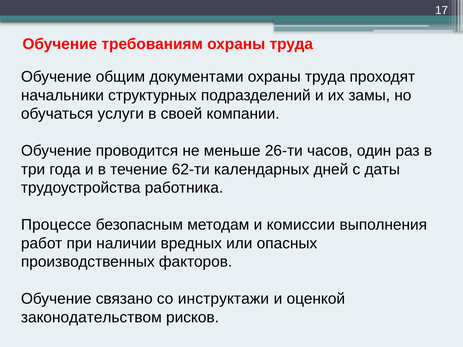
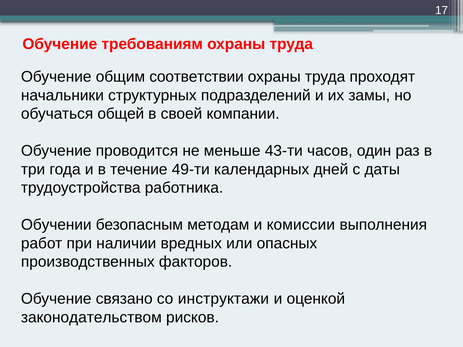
документами: документами -> соответствии (197, 77)
услуги: услуги -> общей (121, 114)
26-ти: 26-ти -> 43-ти (284, 151)
62-ти: 62-ти -> 49-ти (191, 169)
Процессе: Процессе -> Обучении (56, 225)
